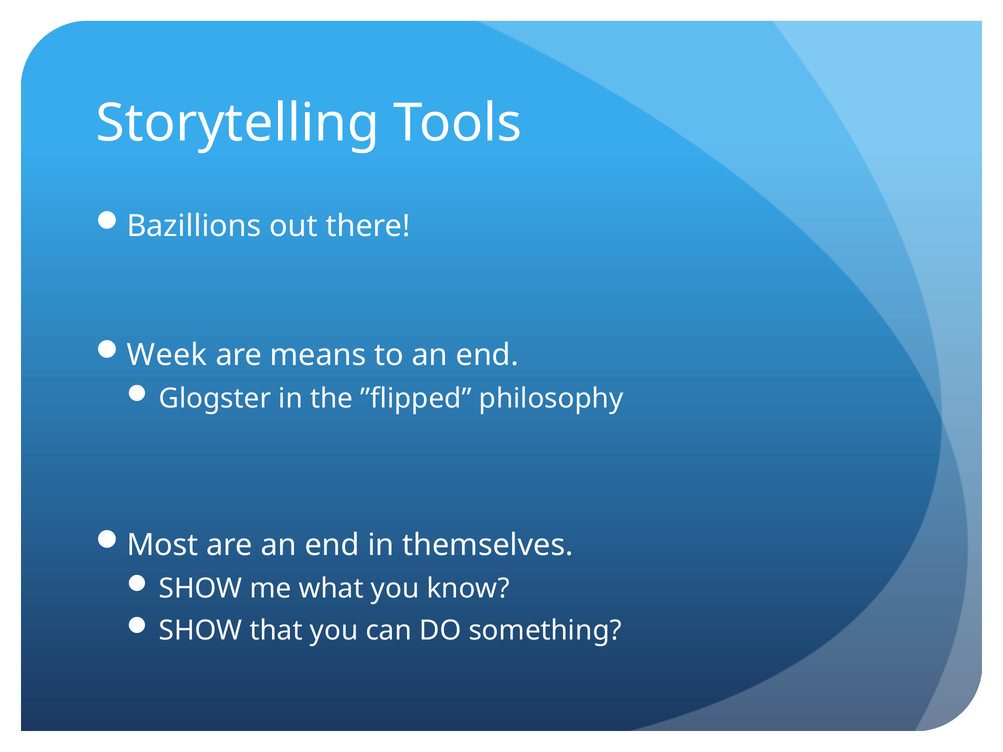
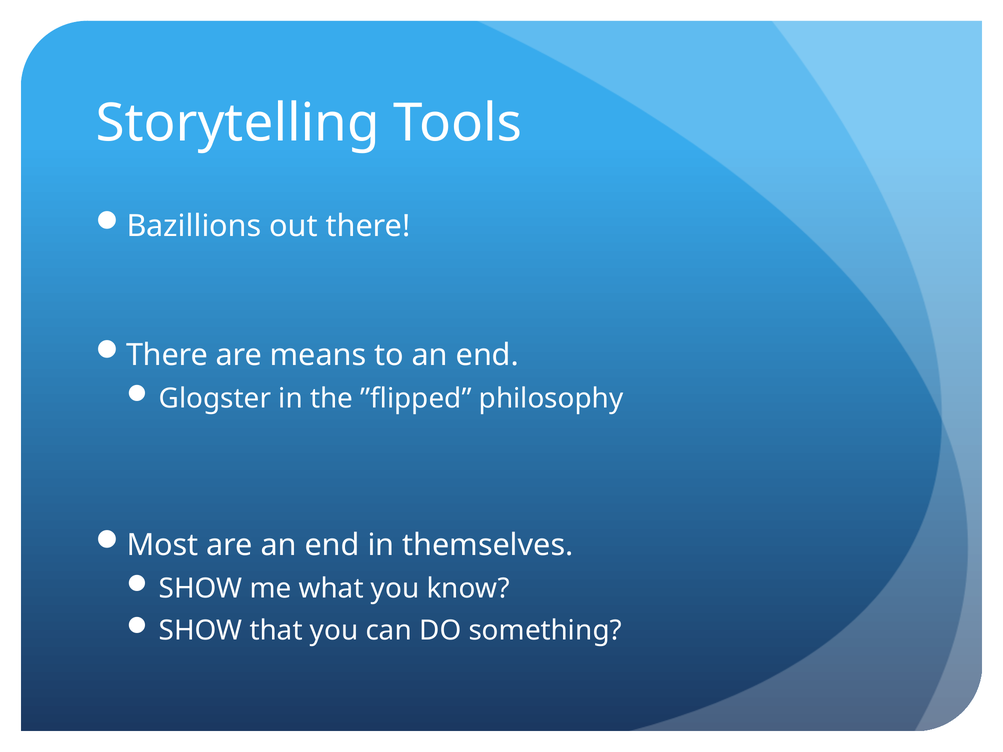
Week: Week -> There (167, 355)
